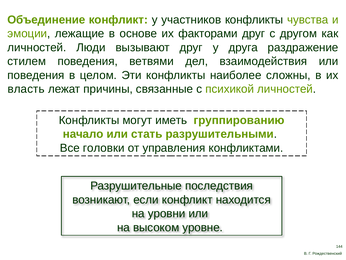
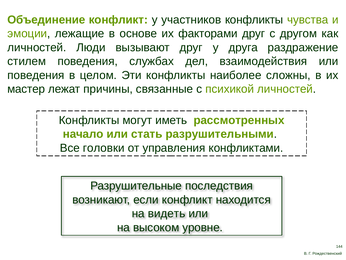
ветвями: ветвями -> службах (152, 61)
власть: власть -> мастер (26, 89)
группированию: группированию -> рассмотренных (239, 120)
уровни: уровни -> видеть (167, 213)
